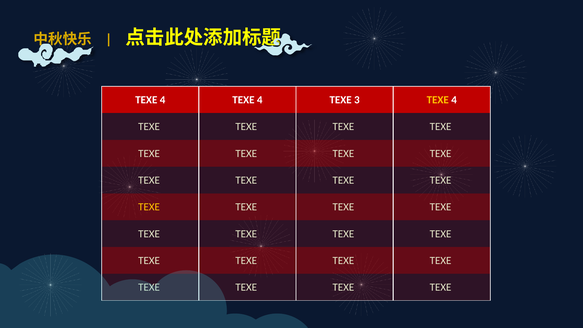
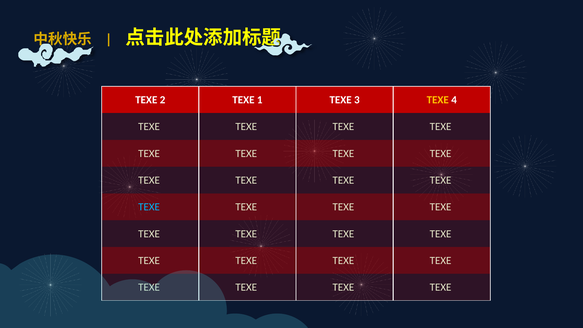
4: 4 -> 2 (163, 100)
4: 4 -> 1 (260, 100)
TEXE colour: yellow -> light blue (149, 207)
